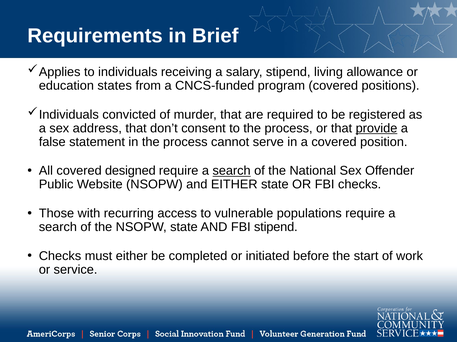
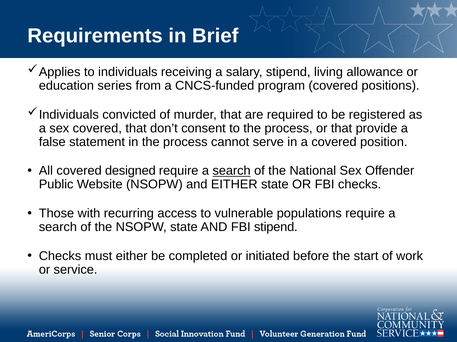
states: states -> series (115, 86)
sex address: address -> covered (97, 129)
provide underline: present -> none (377, 129)
